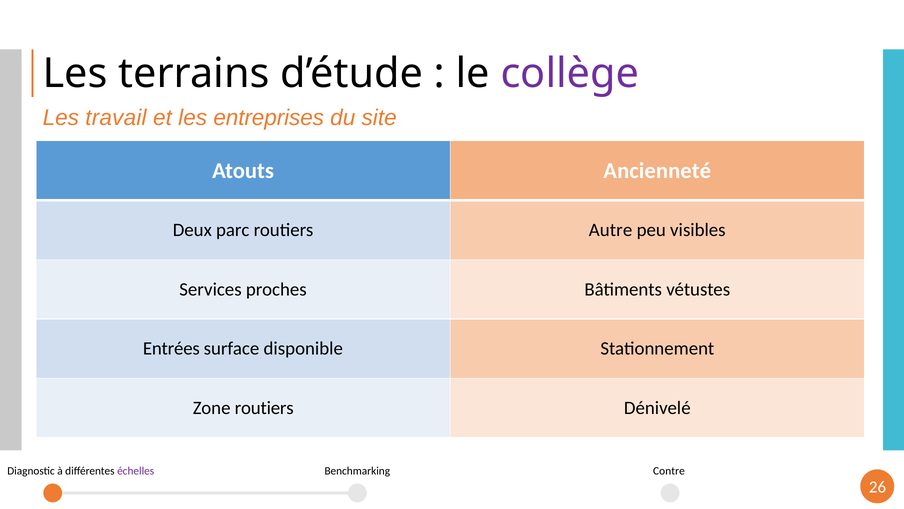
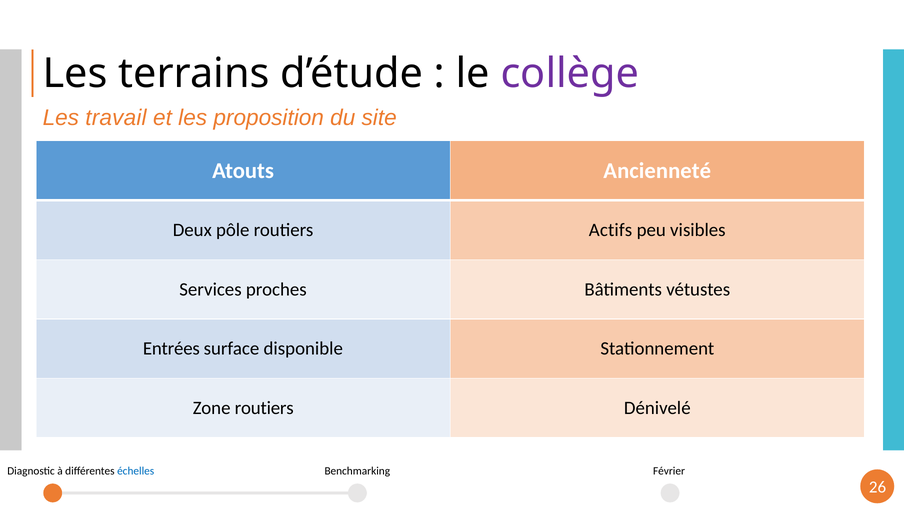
entreprises: entreprises -> proposition (269, 118)
parc: parc -> pôle (233, 230)
Autre: Autre -> Actifs (611, 230)
échelles colour: purple -> blue (136, 471)
Contre: Contre -> Février (669, 471)
